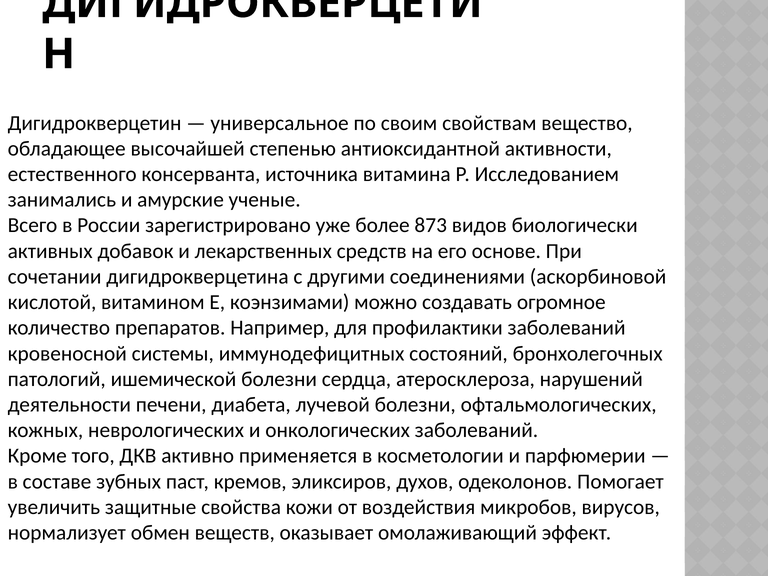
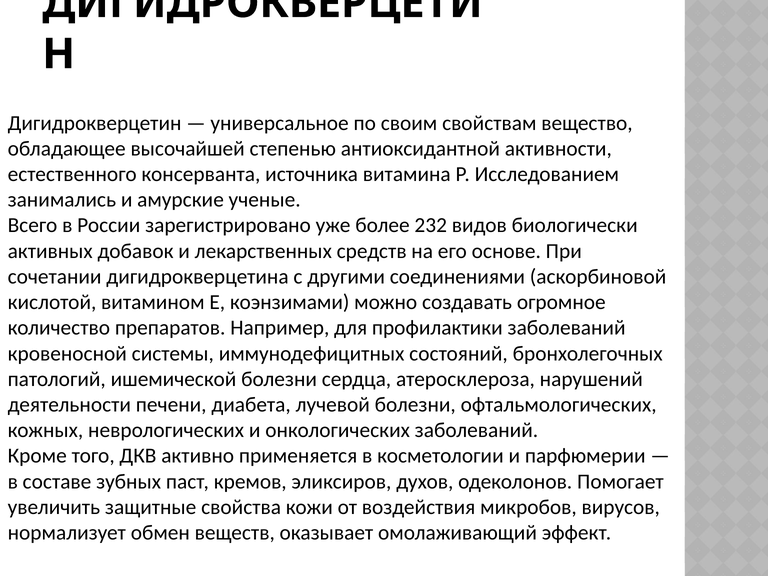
873: 873 -> 232 (431, 225)
